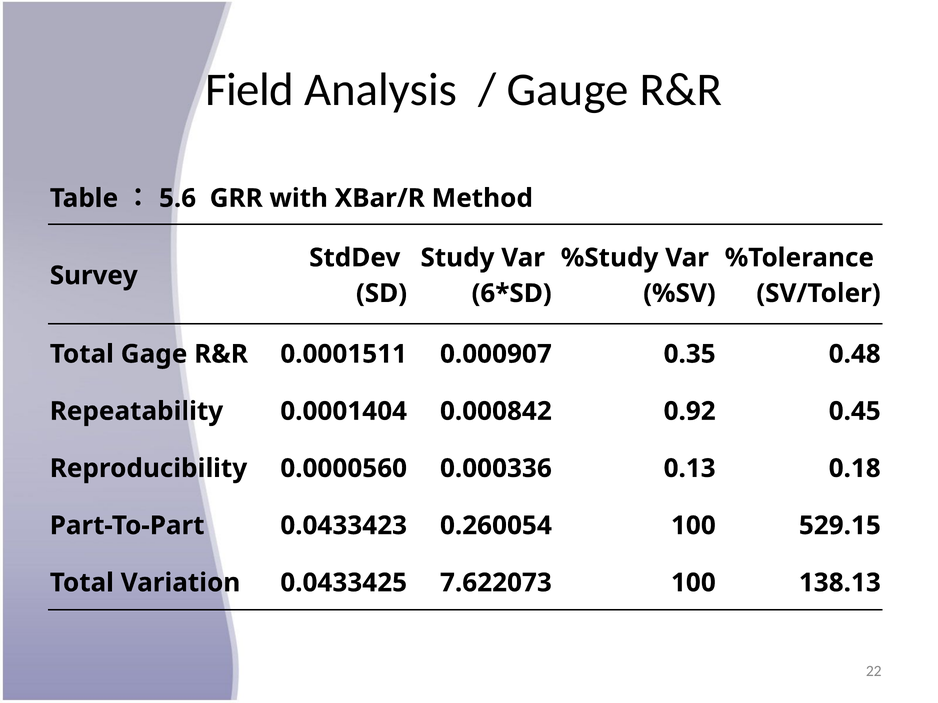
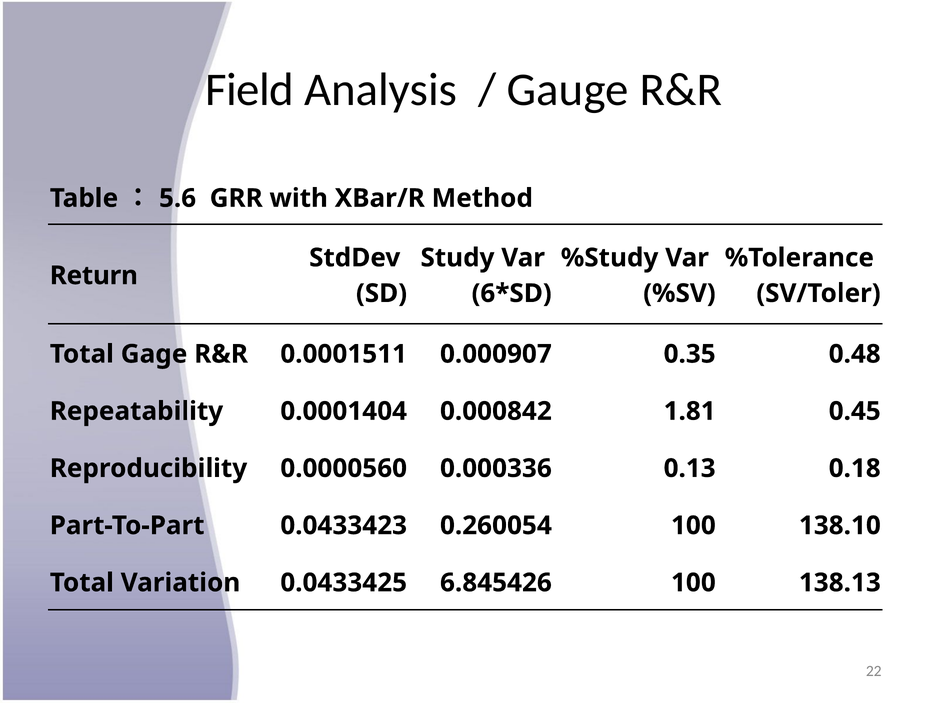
Survey: Survey -> Return (94, 276)
0.92: 0.92 -> 1.81 (690, 412)
529.15: 529.15 -> 138.10 (840, 526)
7.622073: 7.622073 -> 6.845426 (496, 583)
